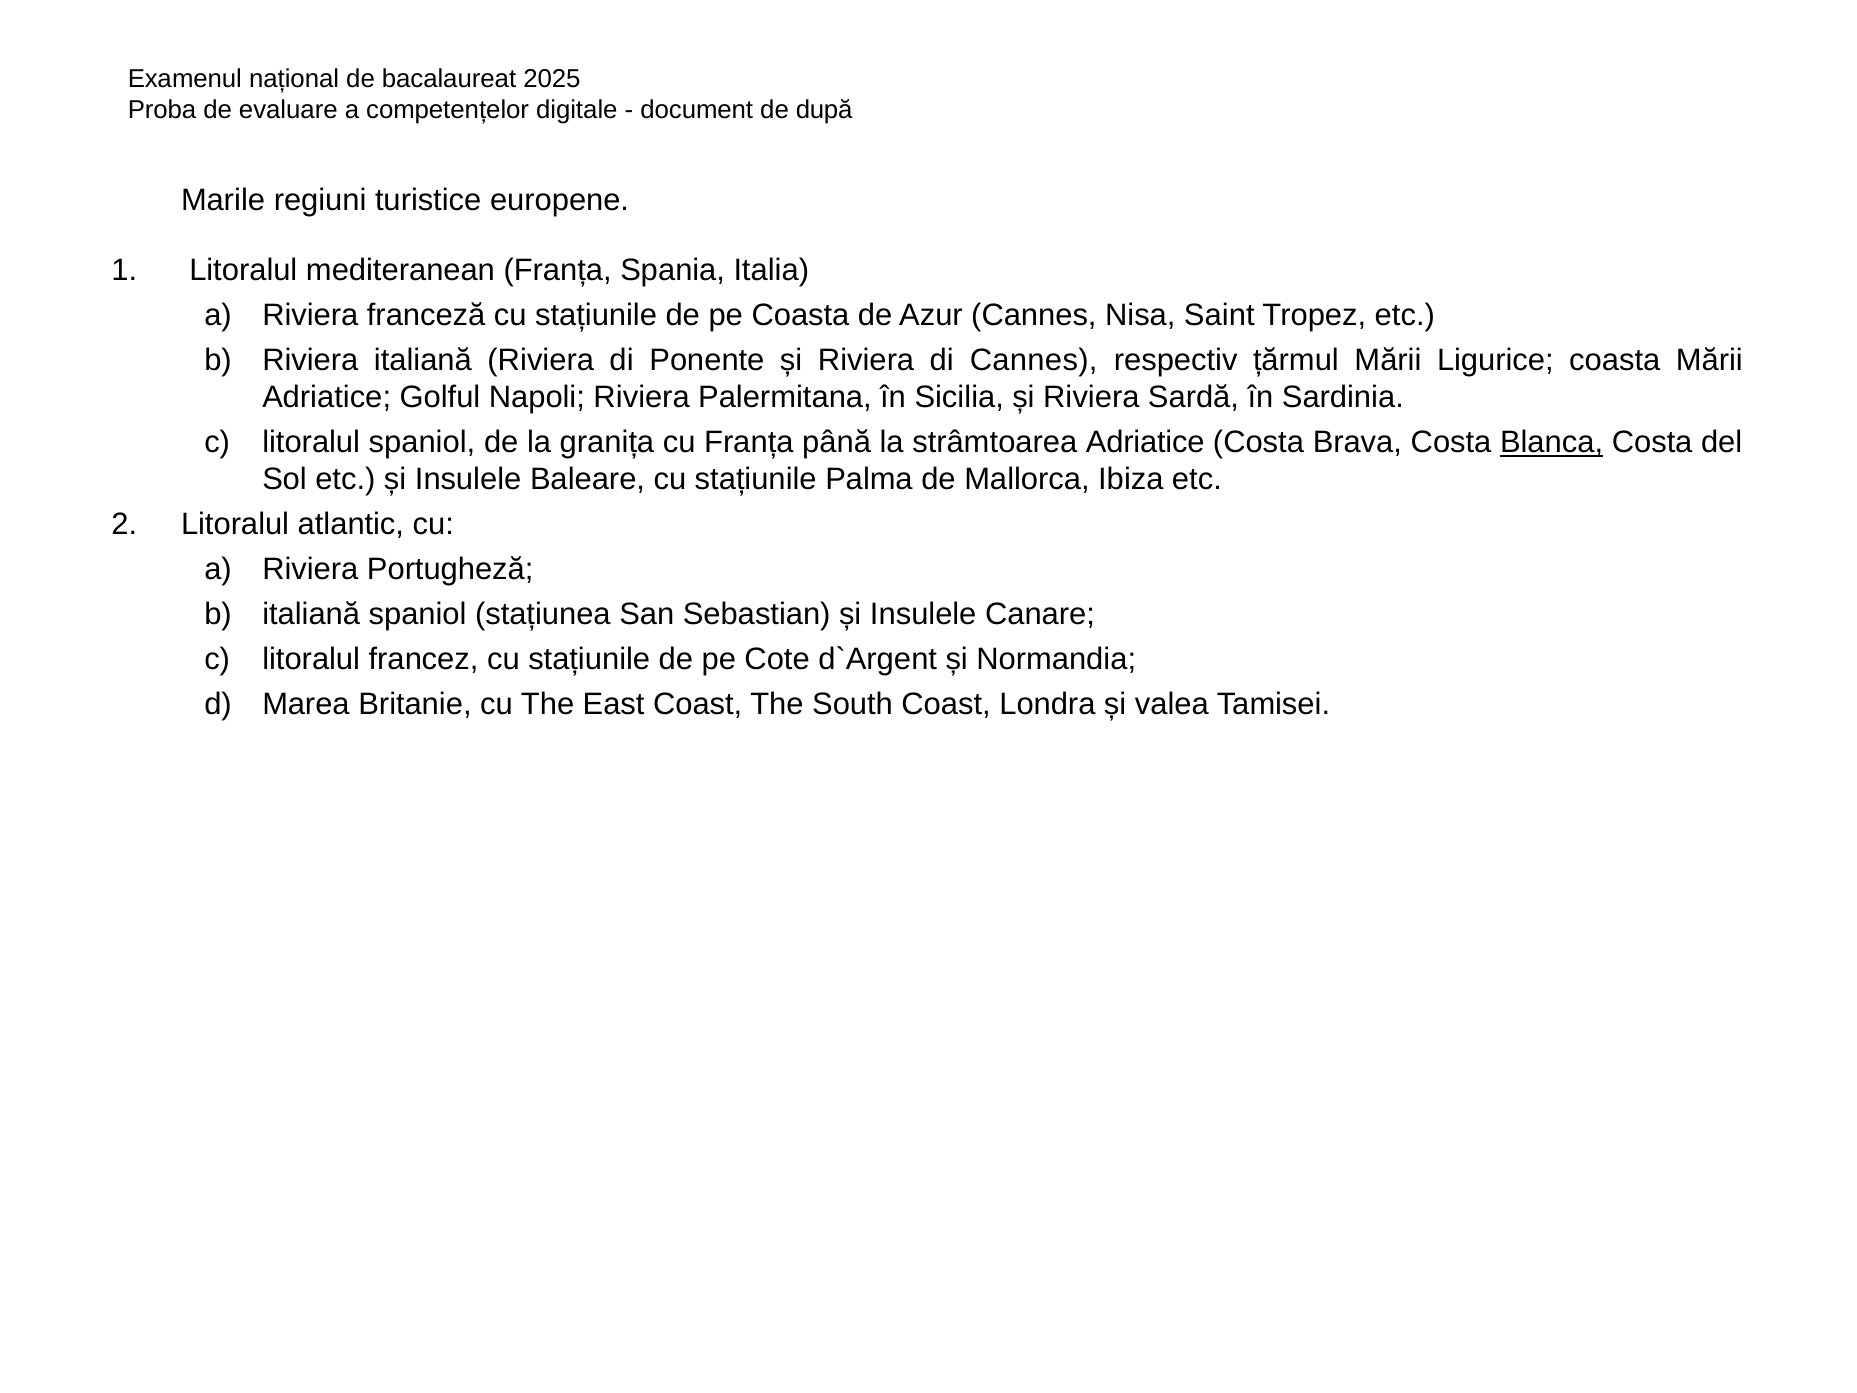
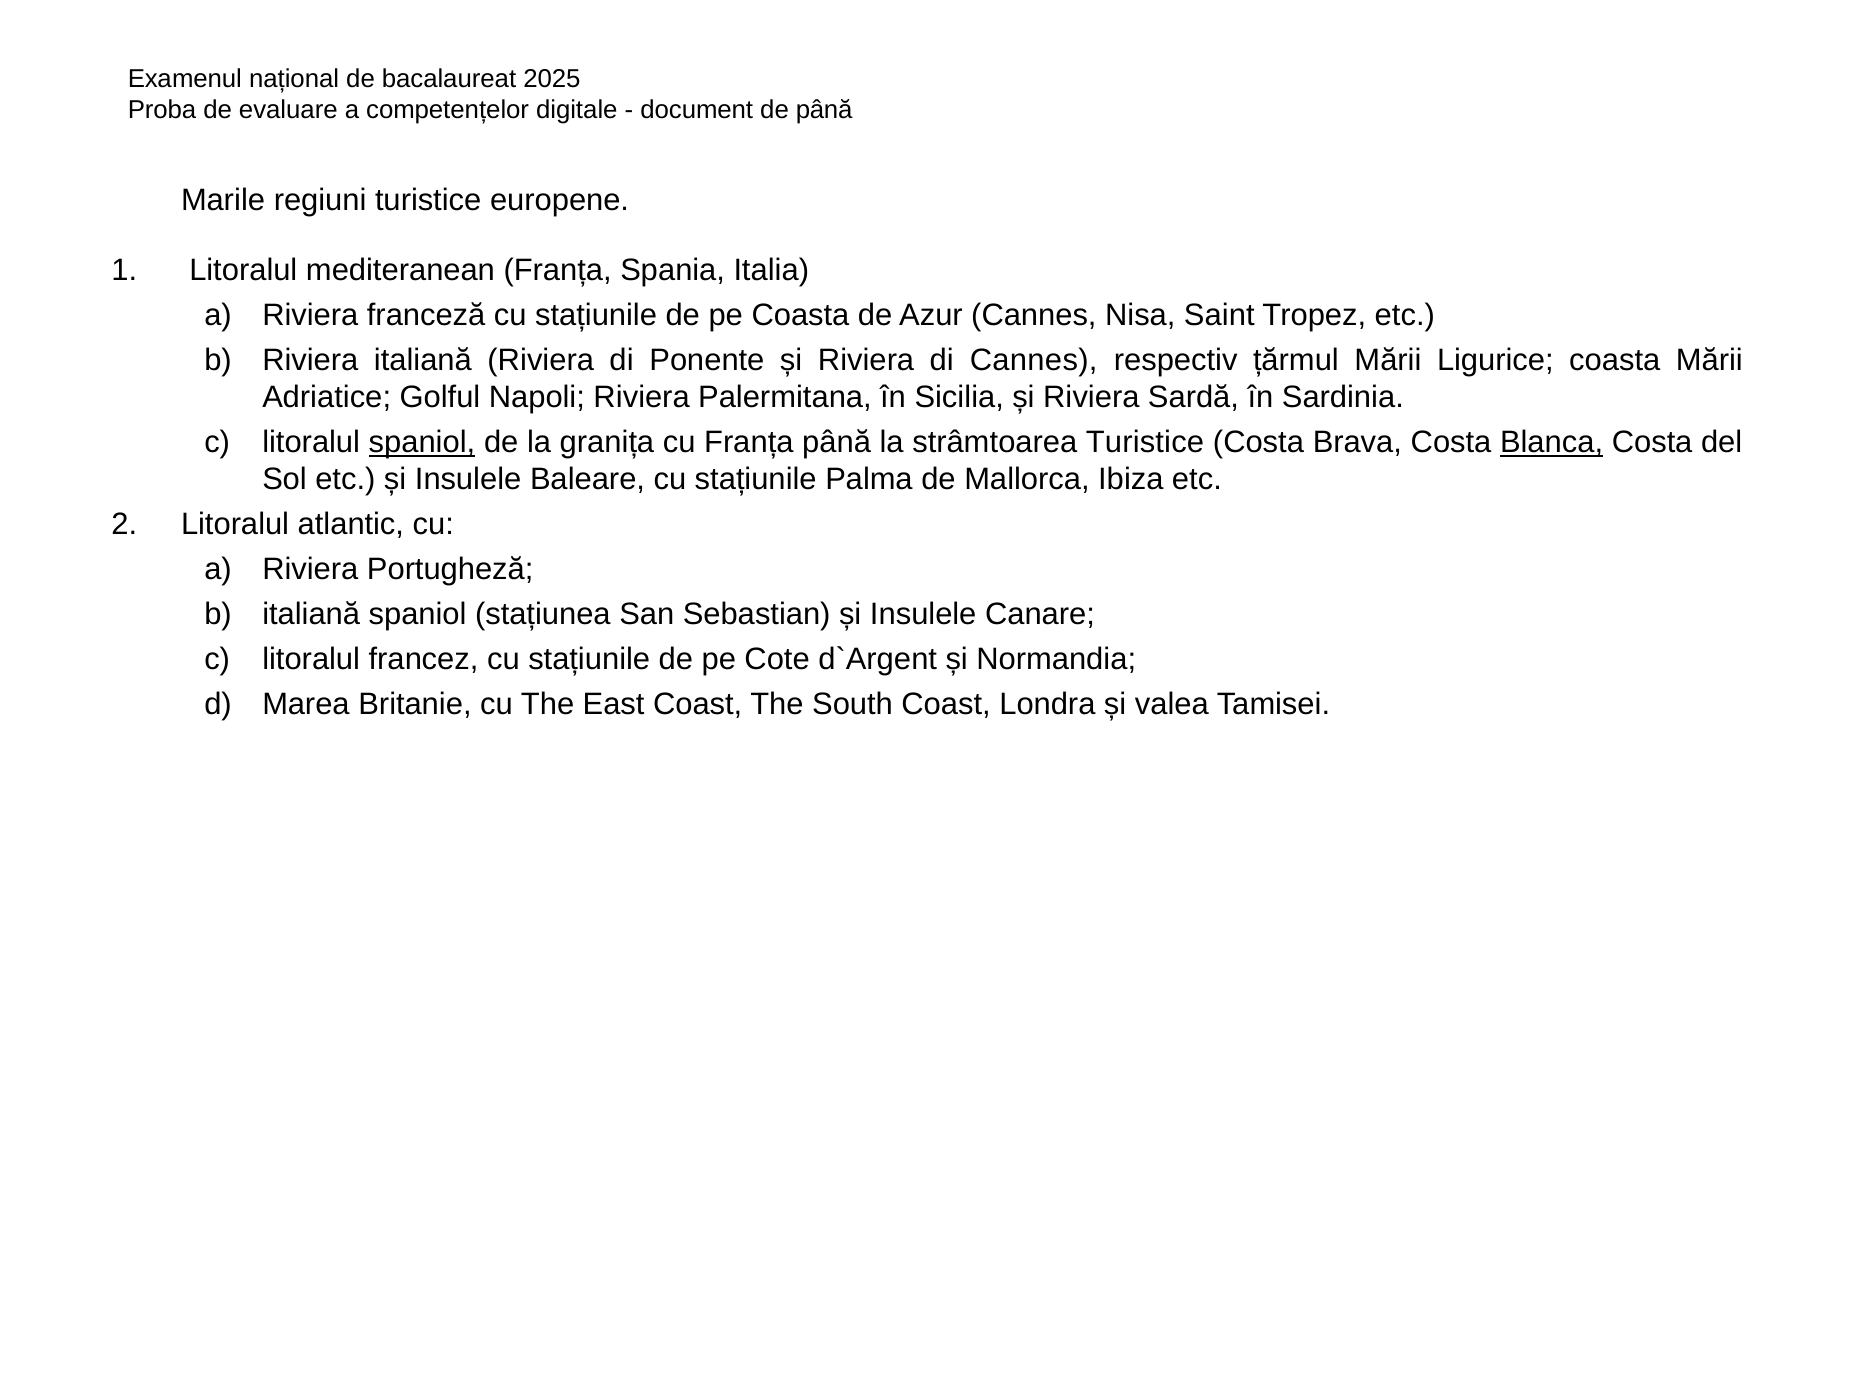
de după: după -> până (824, 110)
spaniol underline: none -> present (422, 442)
strâmtoarea Adriatice: Adriatice -> Turistice (1145, 442)
